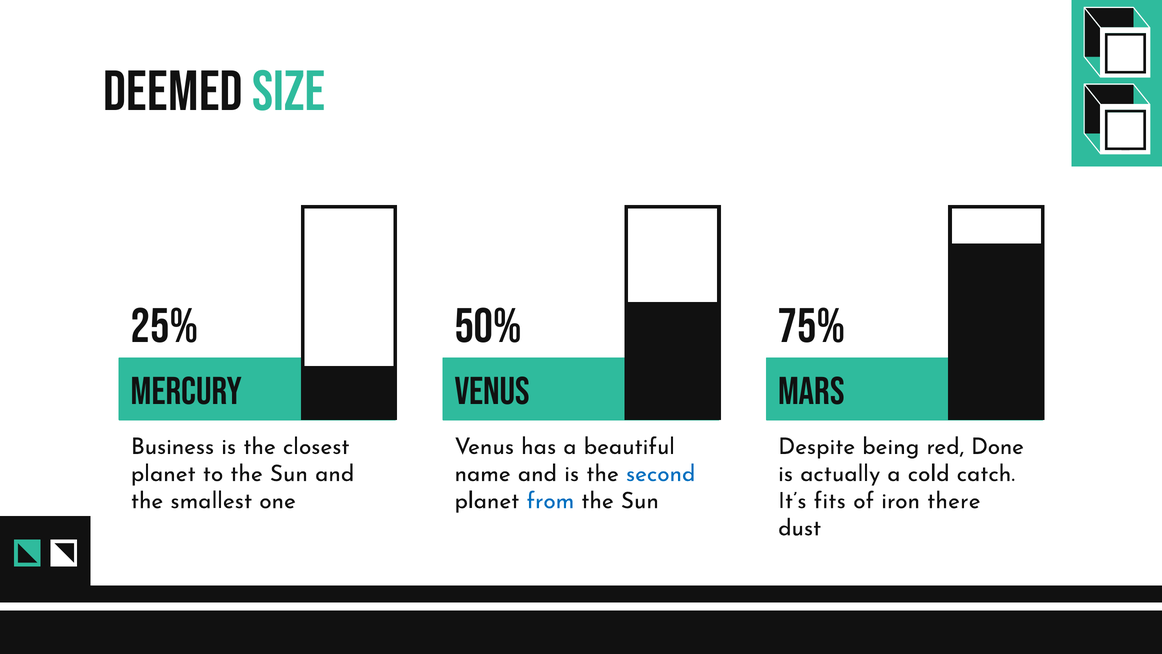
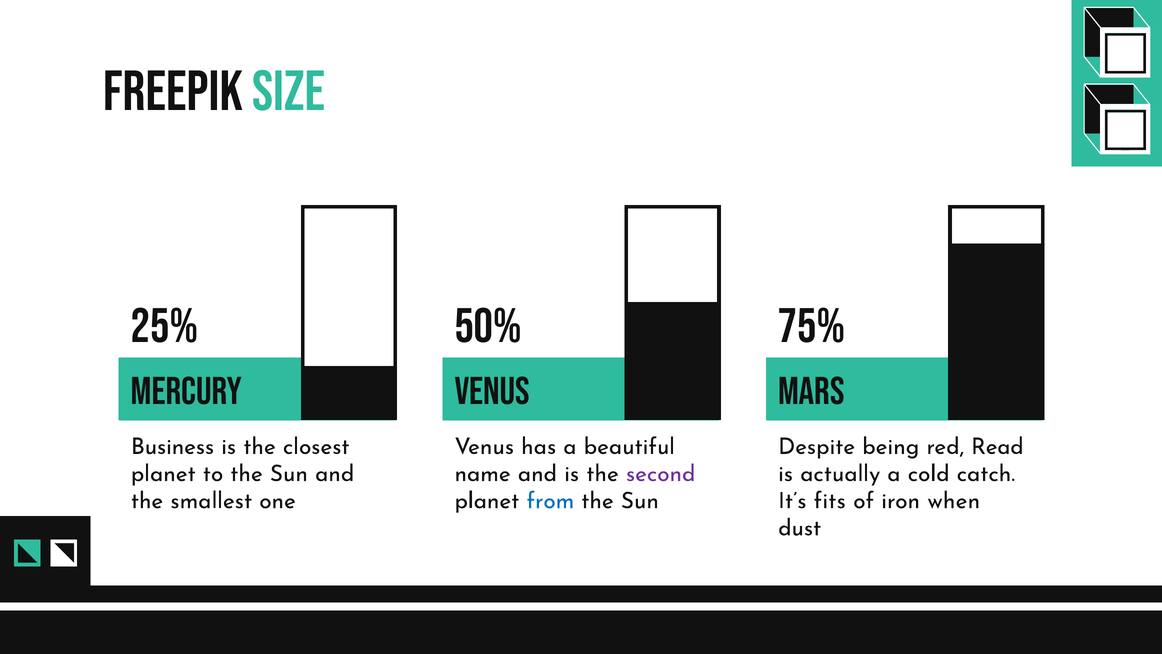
DEEMED: DEEMED -> FREEPIK (173, 91)
Done: Done -> Read (997, 446)
second colour: blue -> purple (661, 473)
there: there -> when (954, 500)
